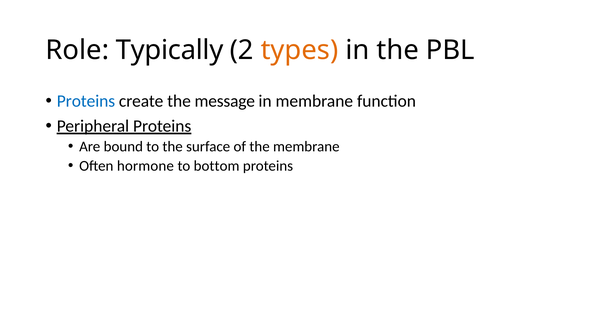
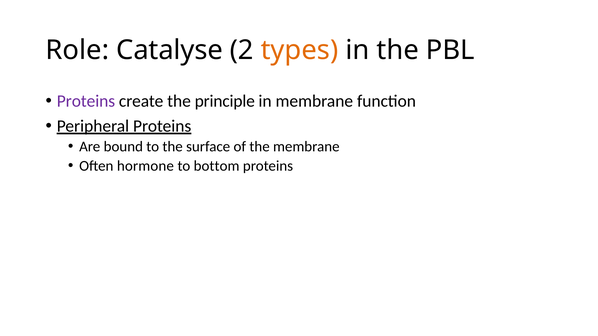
Typically: Typically -> Catalyse (169, 50)
Proteins colour: blue -> purple (86, 101)
message: message -> principle (225, 101)
